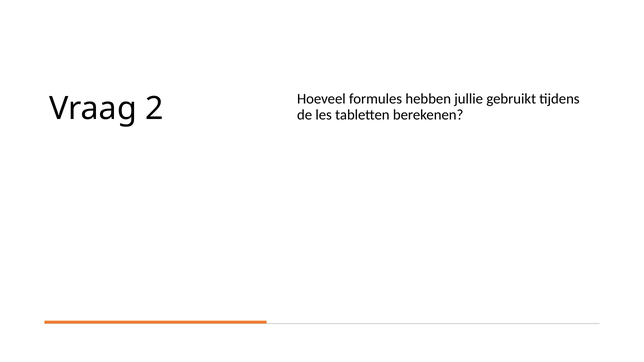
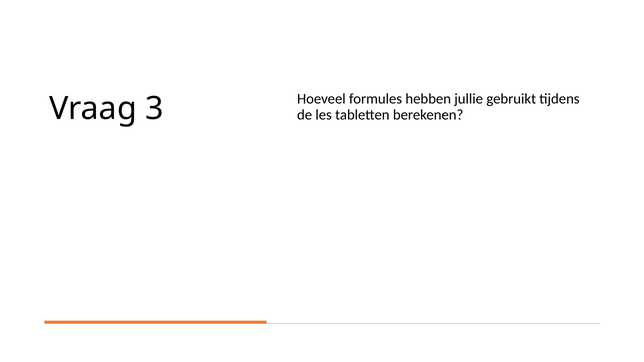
2: 2 -> 3 (154, 109)
